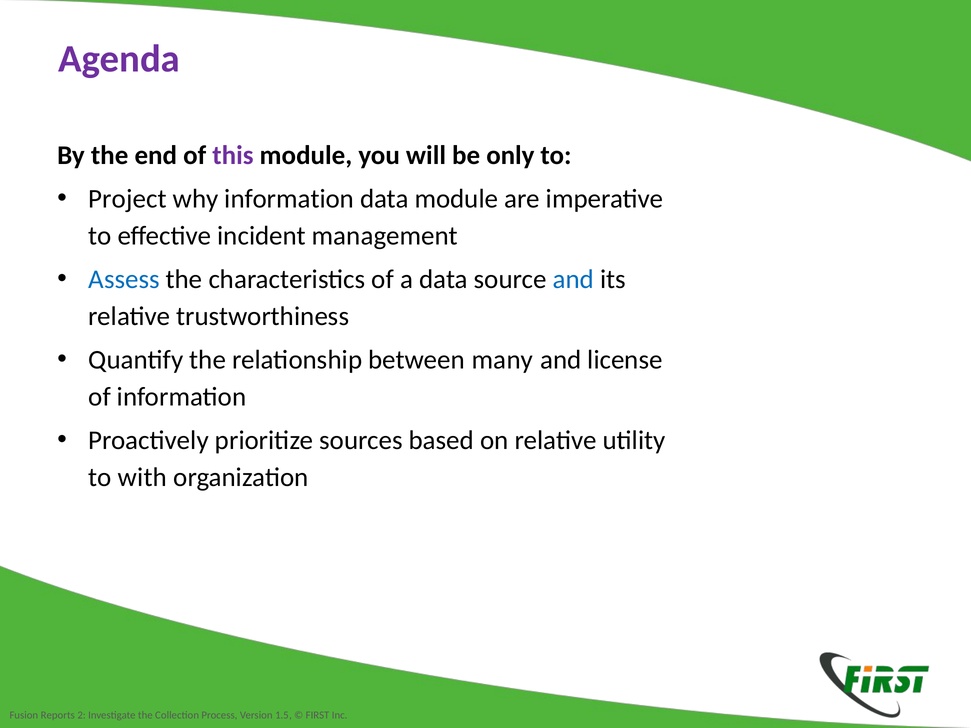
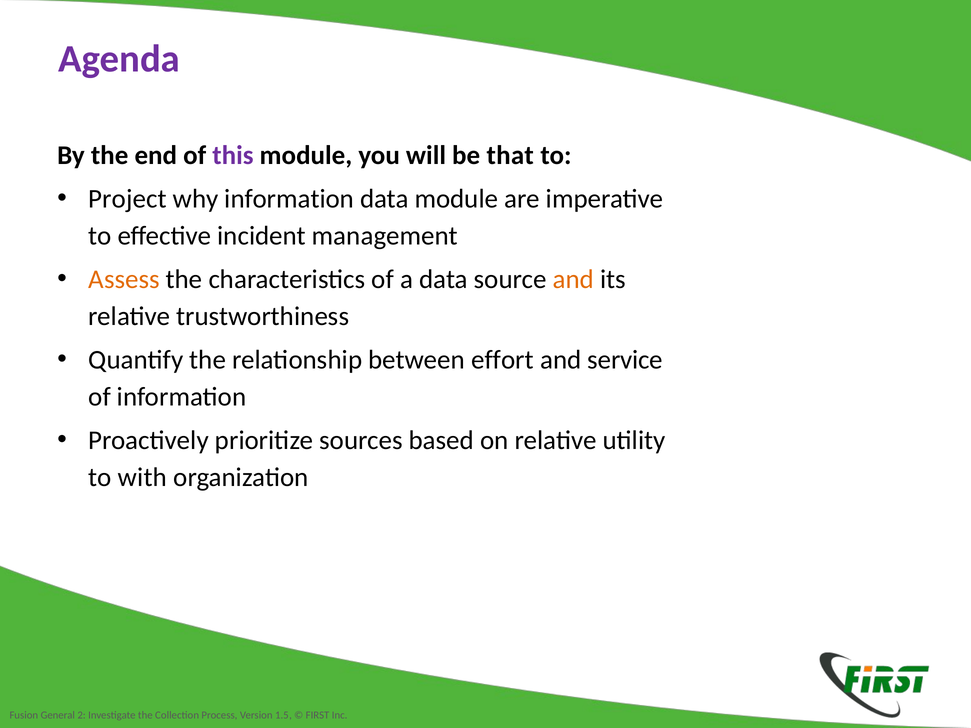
only: only -> that (510, 155)
Assess colour: blue -> orange (124, 280)
and colour: blue -> orange (573, 280)
many: many -> effort (502, 360)
license: license -> service (625, 360)
Reports: Reports -> General (58, 716)
